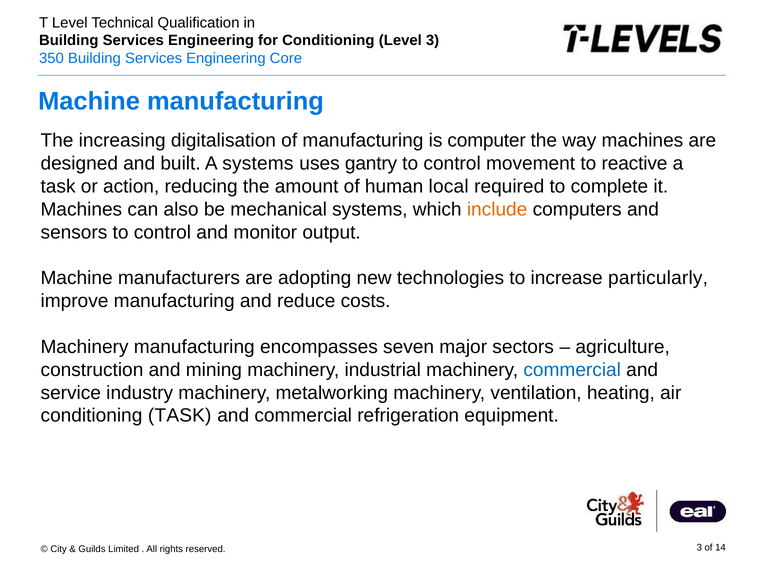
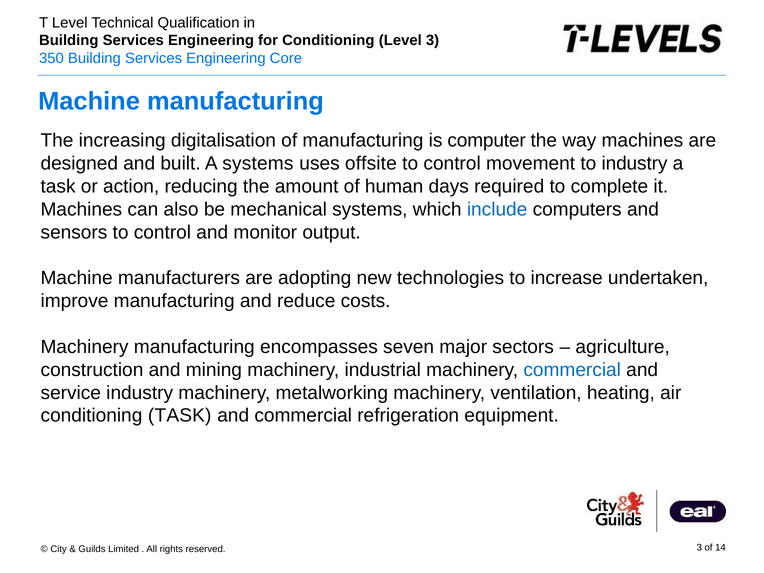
gantry: gantry -> offsite (371, 164)
to reactive: reactive -> industry (634, 164)
local: local -> days (449, 186)
include colour: orange -> blue (497, 209)
particularly: particularly -> undertaken (658, 278)
